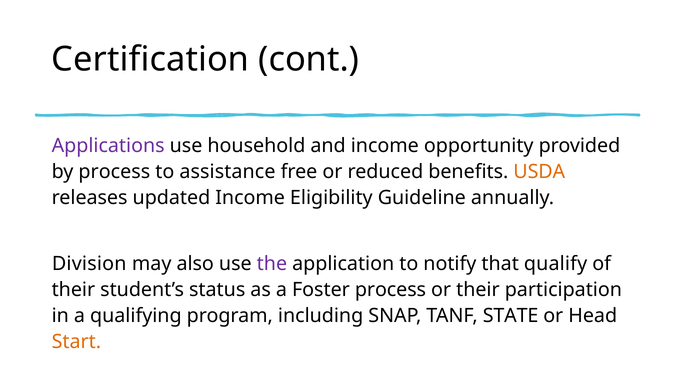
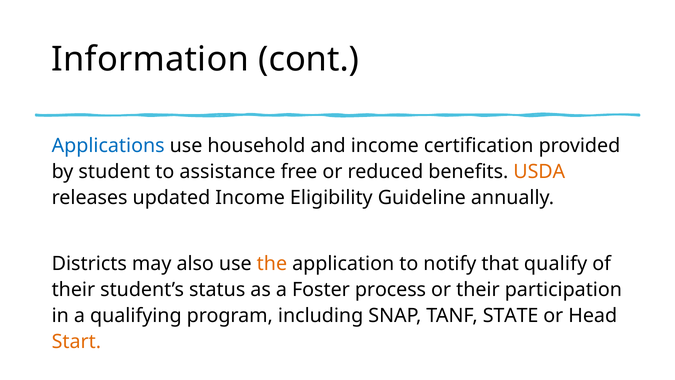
Certification: Certification -> Information (150, 59)
Applications colour: purple -> blue (108, 146)
opportunity: opportunity -> certification (479, 146)
by process: process -> student (114, 172)
Division: Division -> Districts (89, 264)
the colour: purple -> orange (272, 264)
